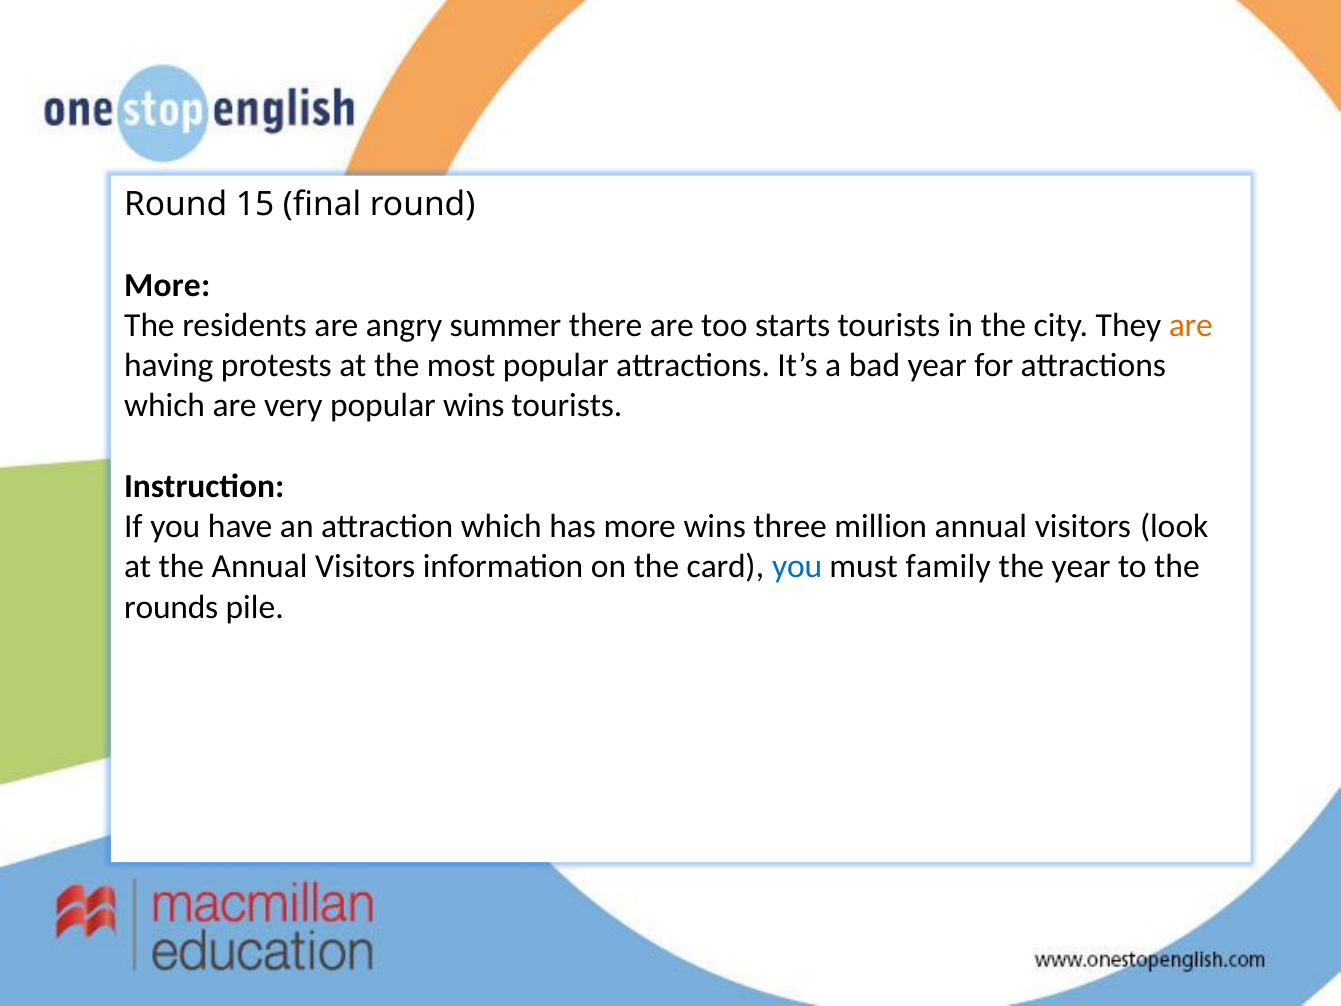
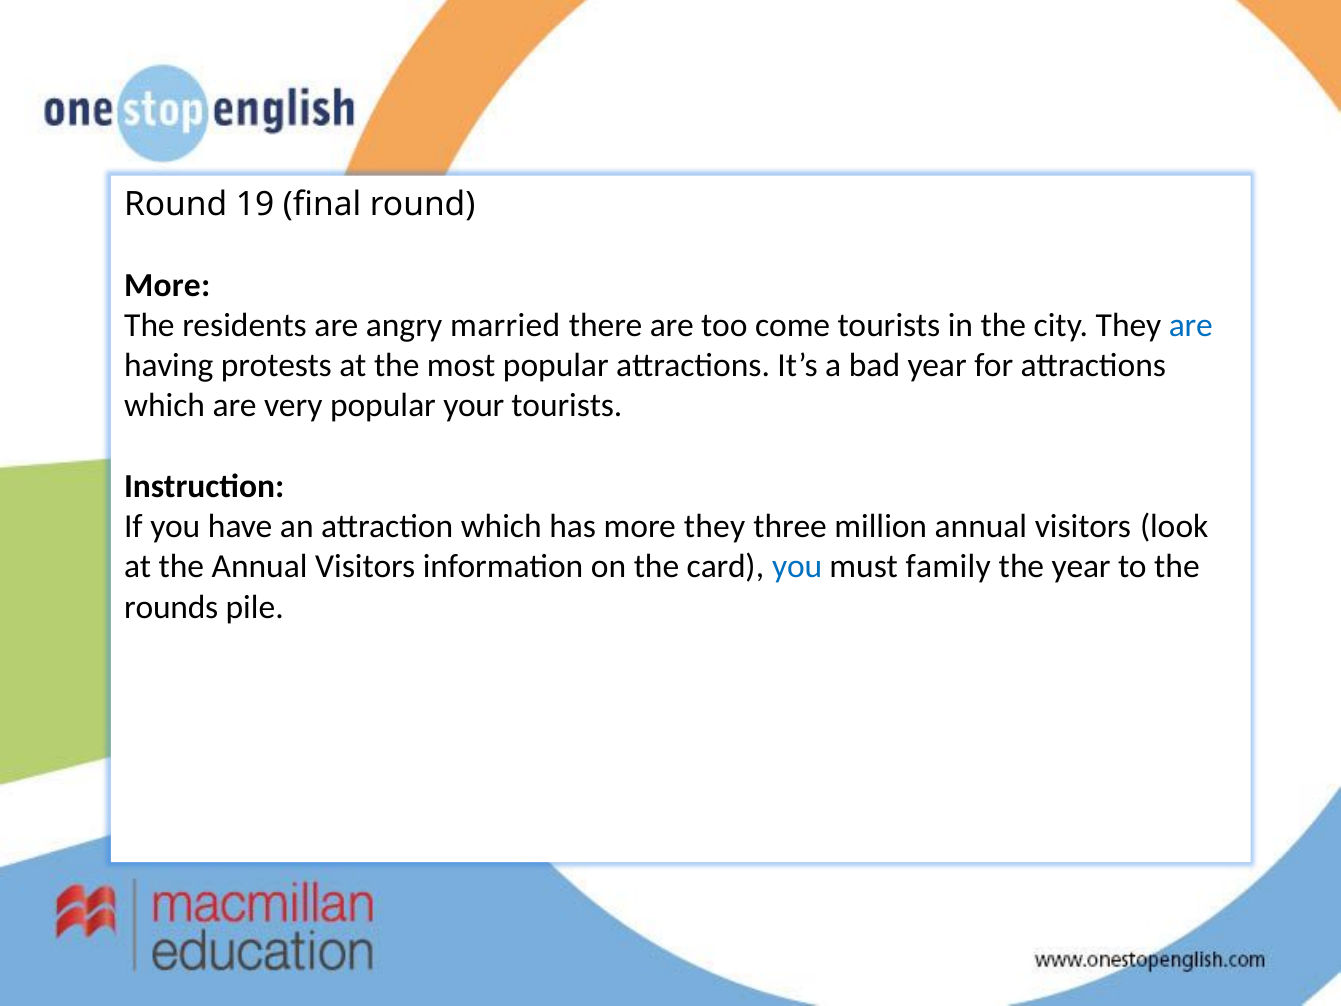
15: 15 -> 19 (255, 205)
summer: summer -> married (505, 325)
starts: starts -> come (793, 325)
are colour: orange -> blue (1191, 325)
popular wins: wins -> your (474, 406)
more wins: wins -> they (715, 526)
